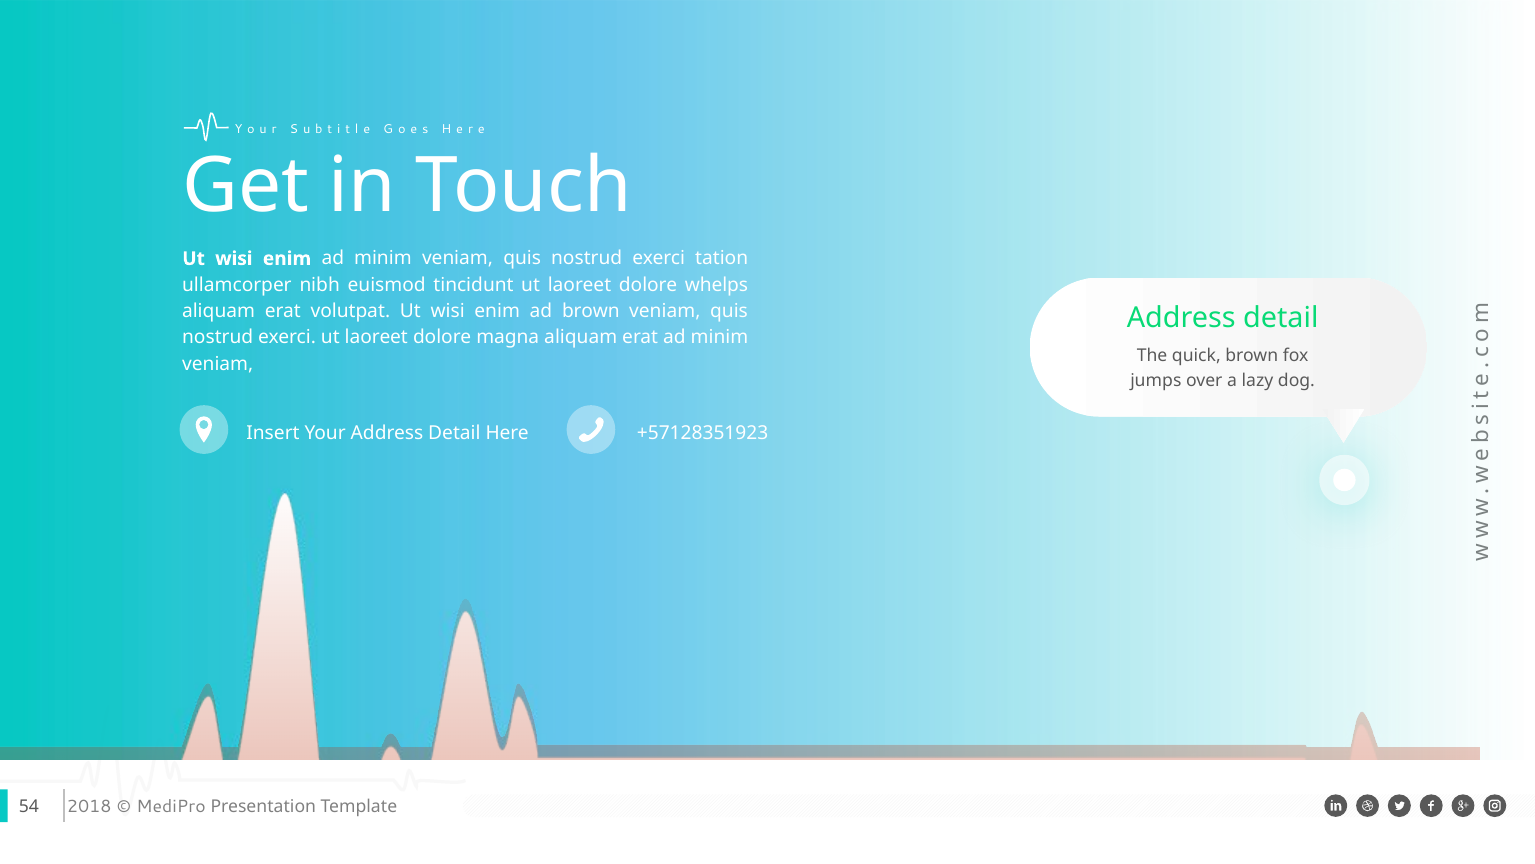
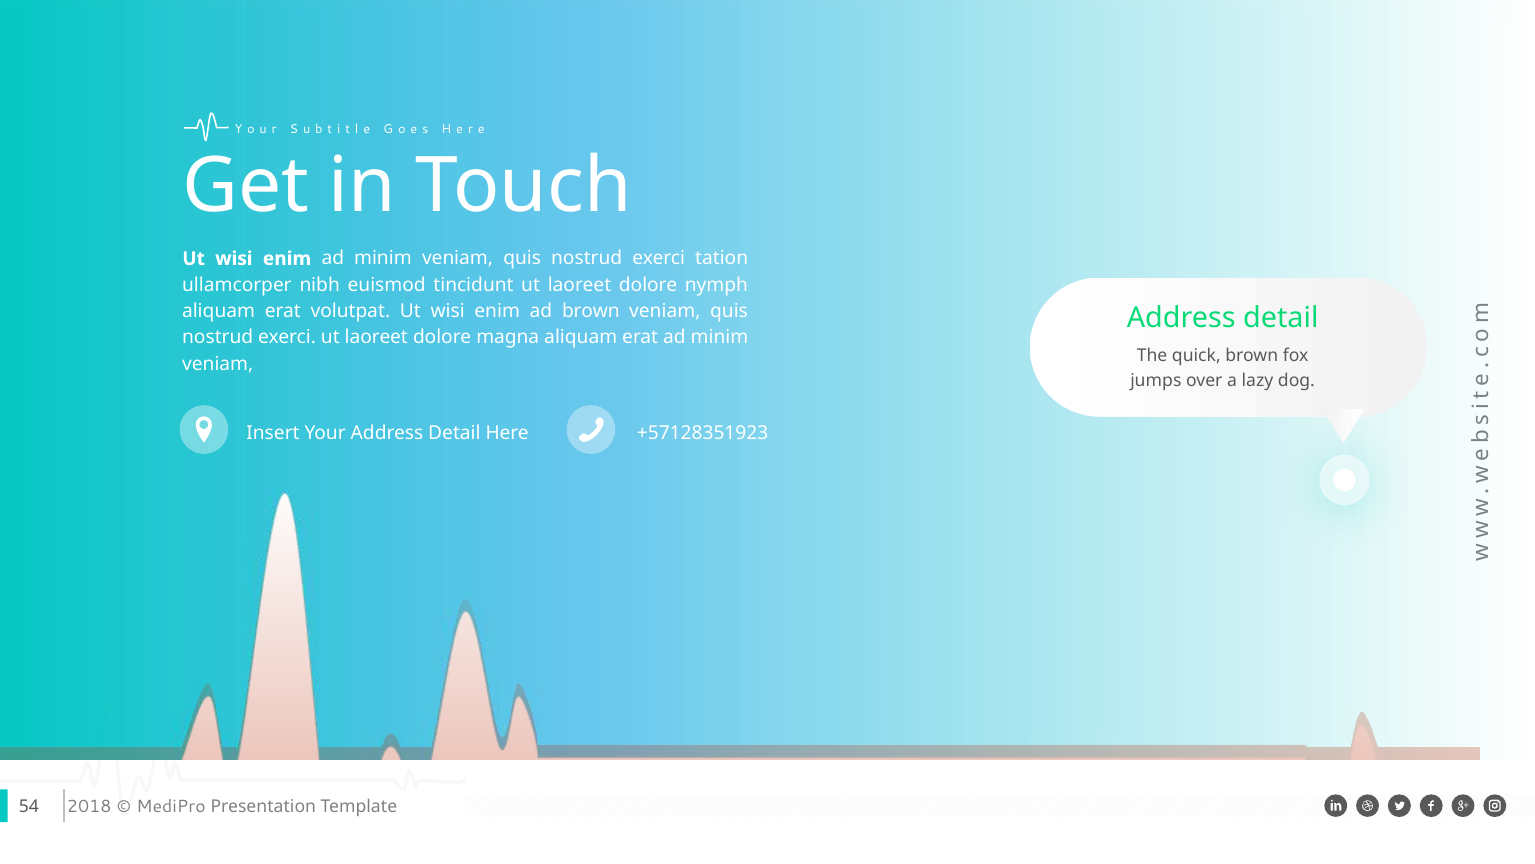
whelps: whelps -> nymph (716, 285)
